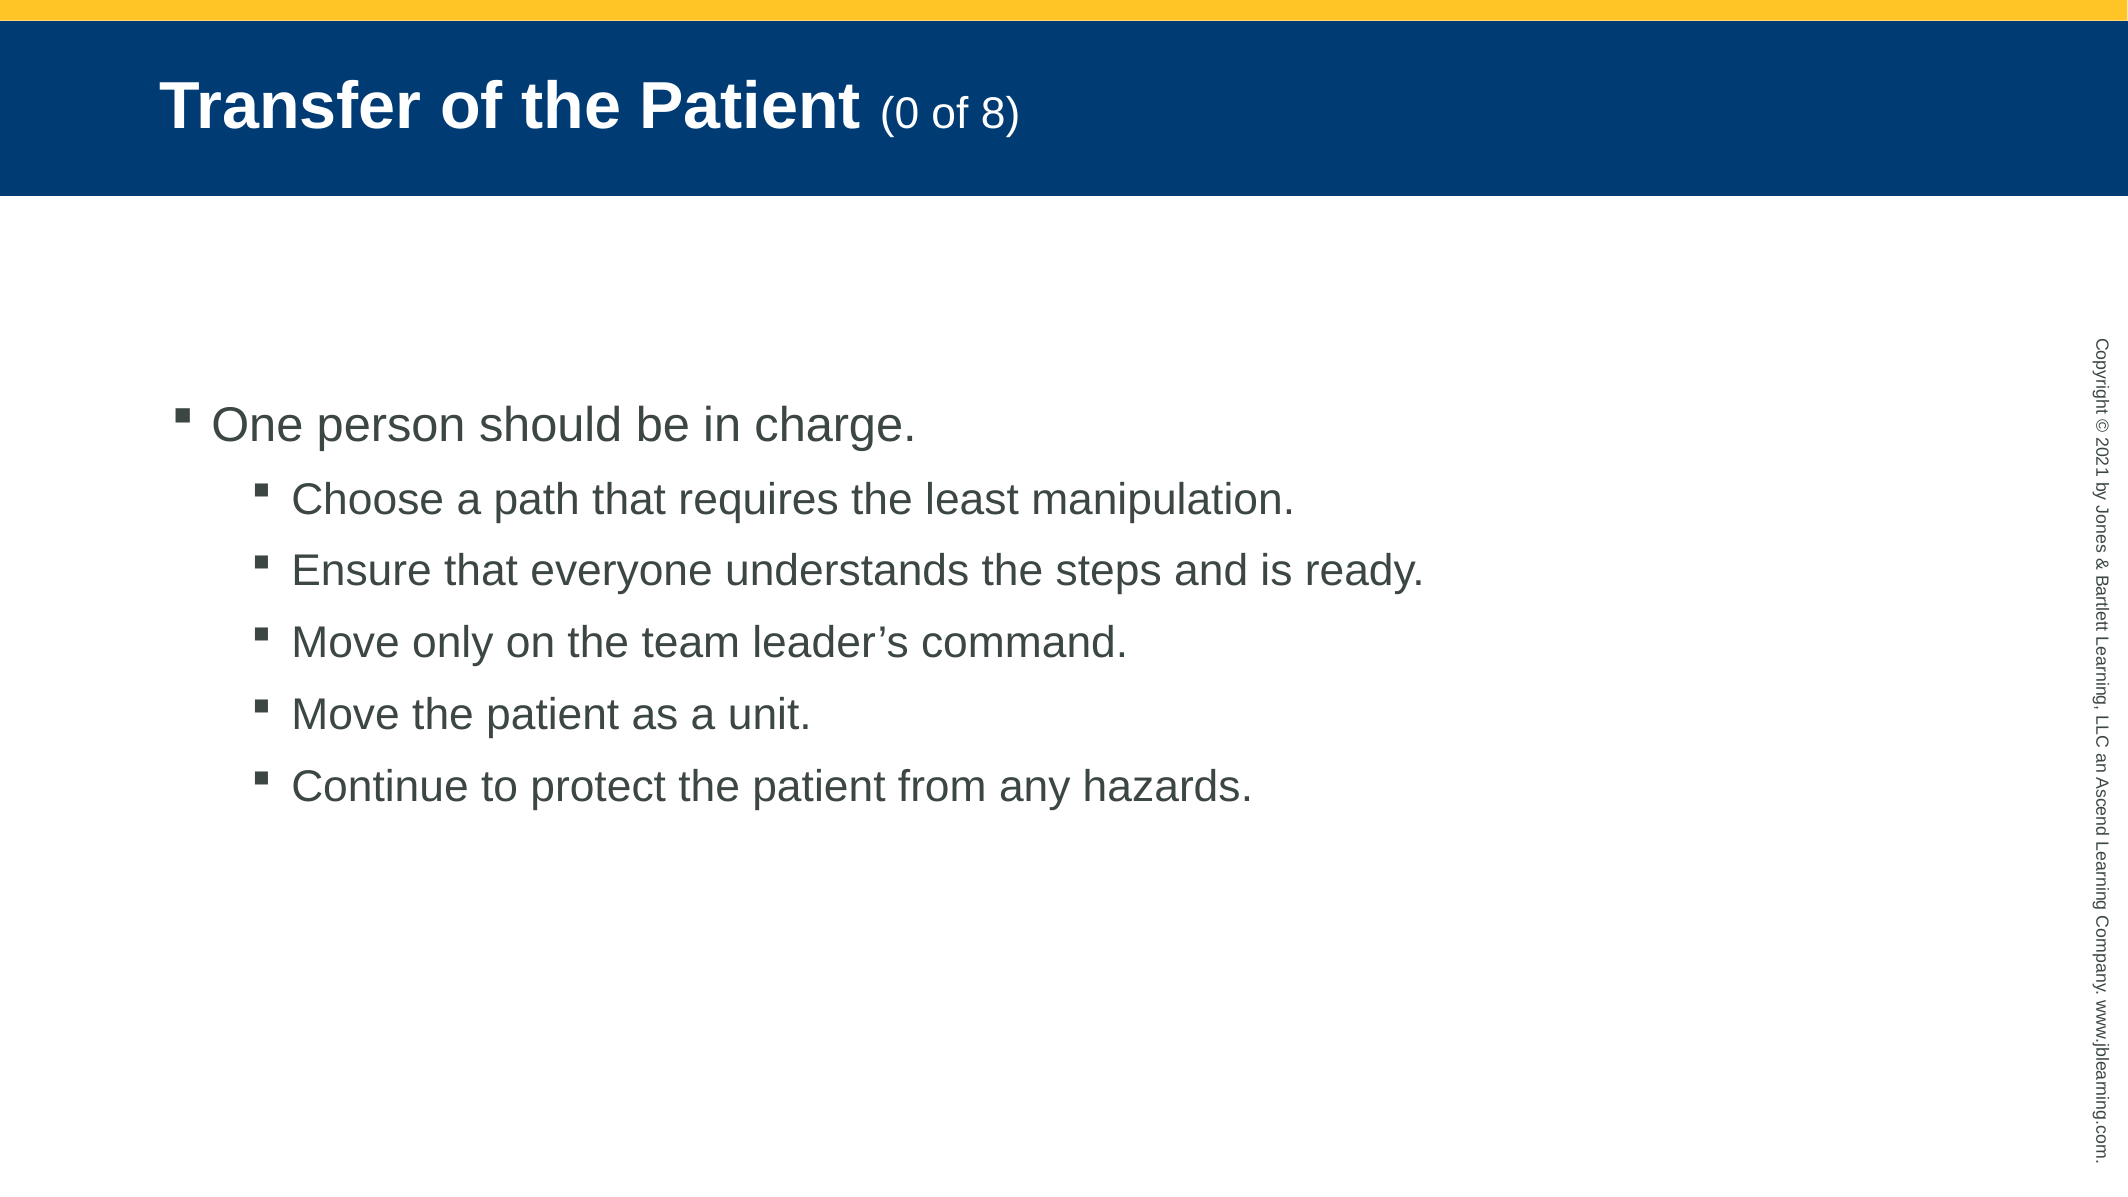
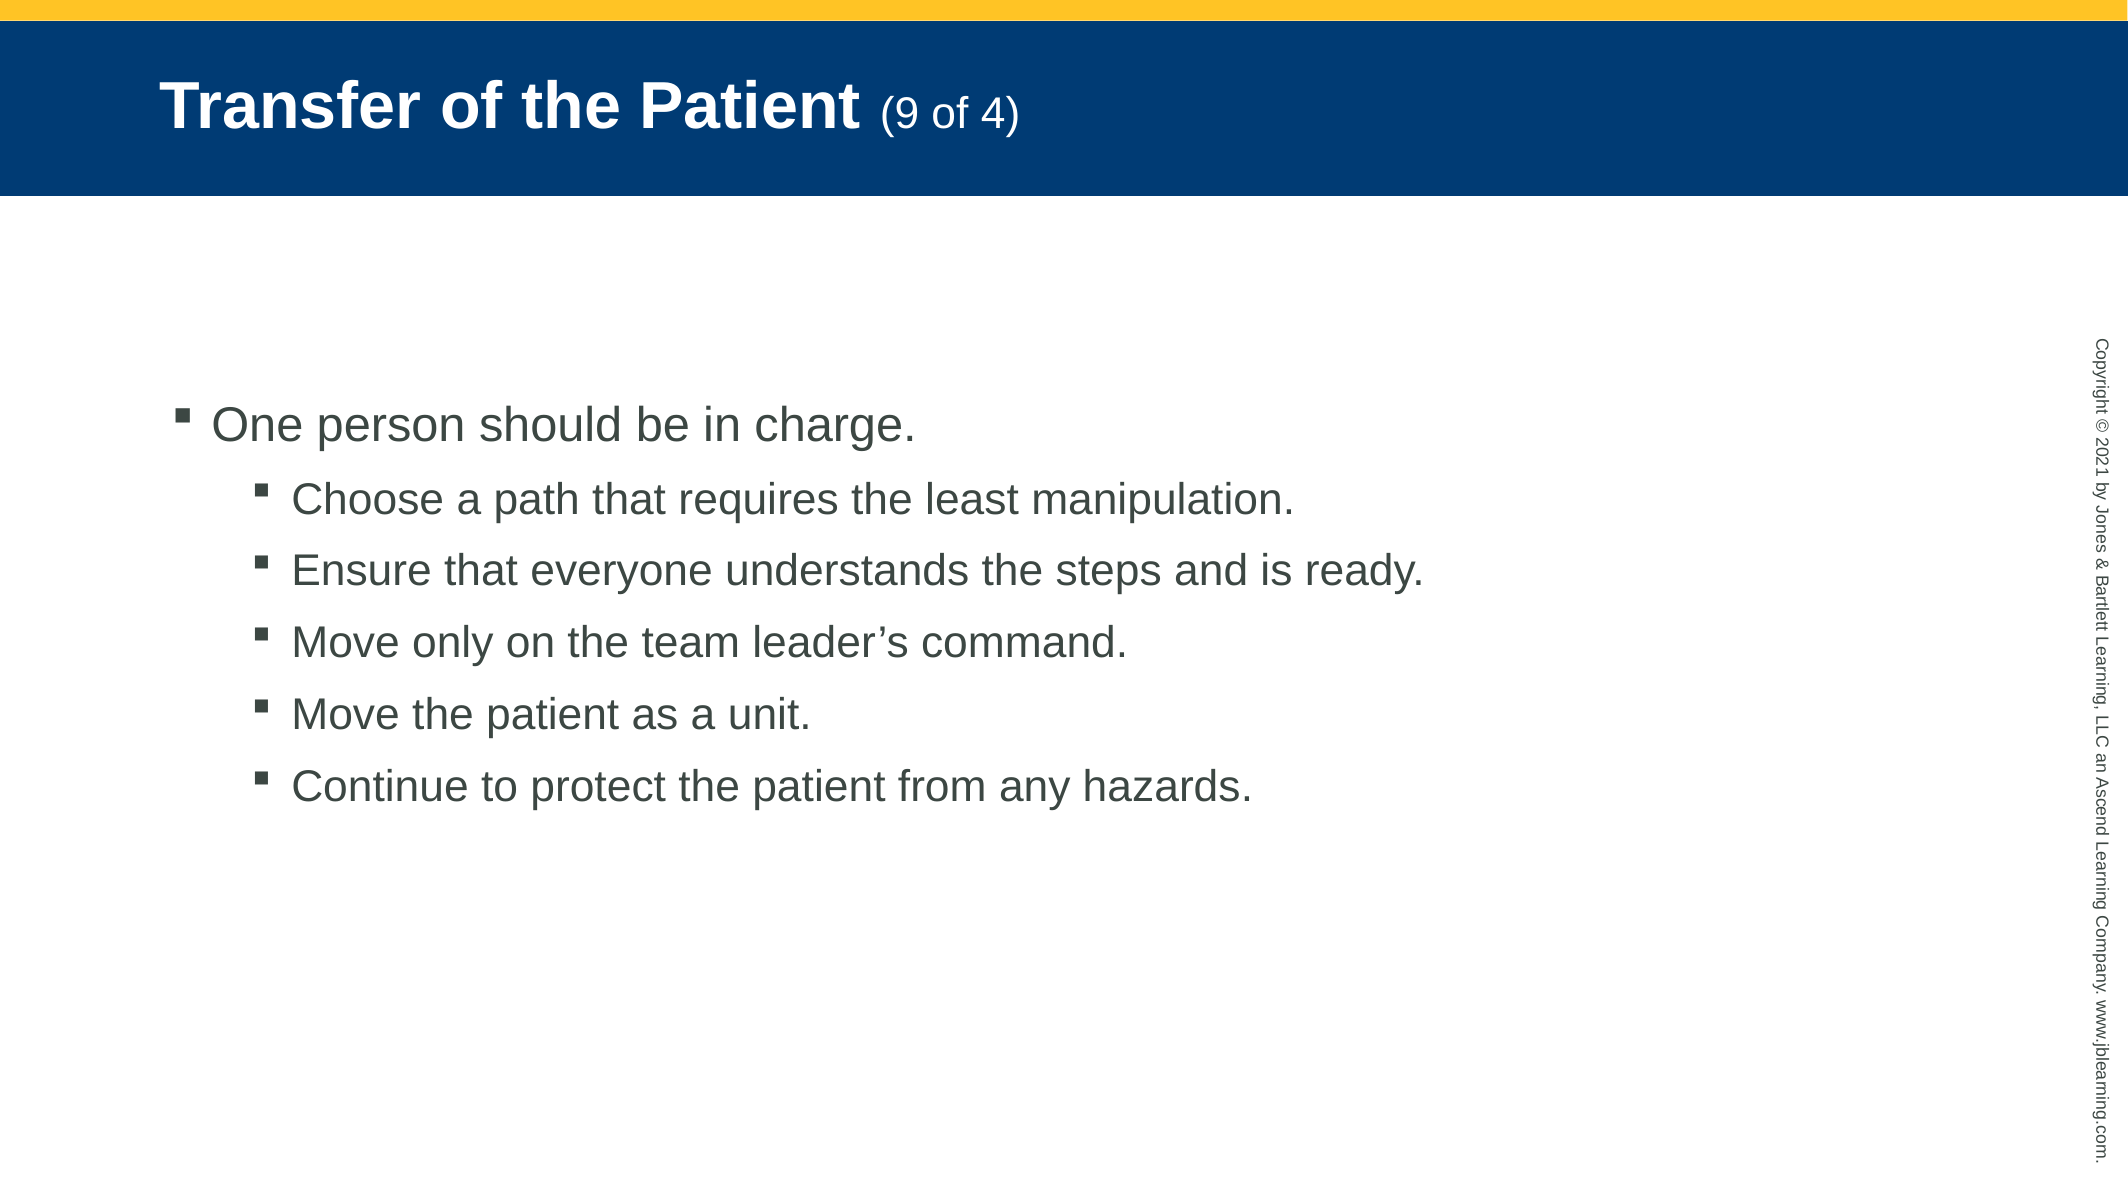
Patient 0: 0 -> 9 (900, 114)
8: 8 -> 4 (1001, 114)
